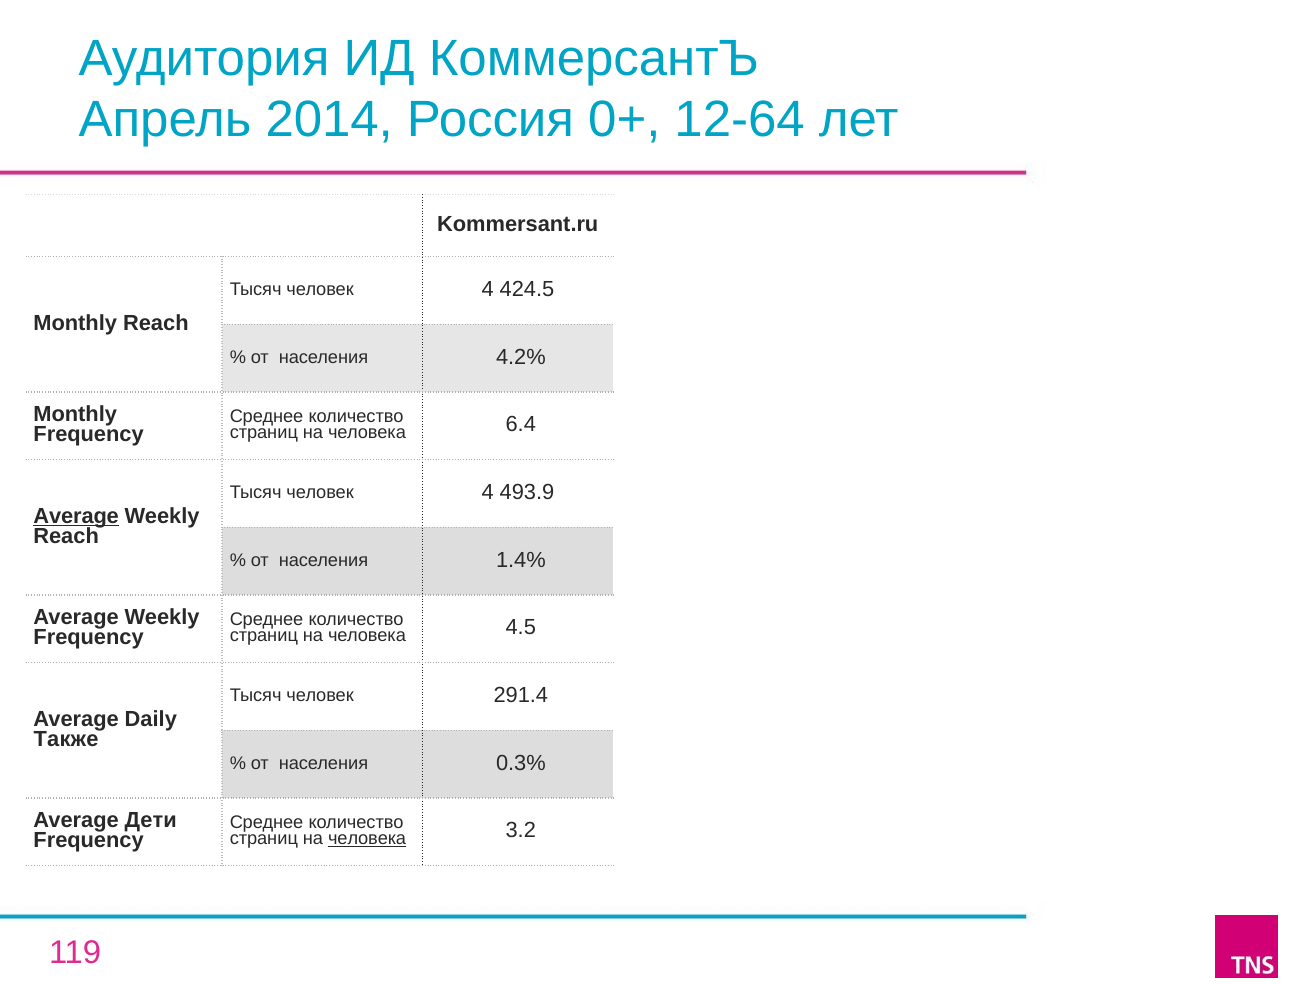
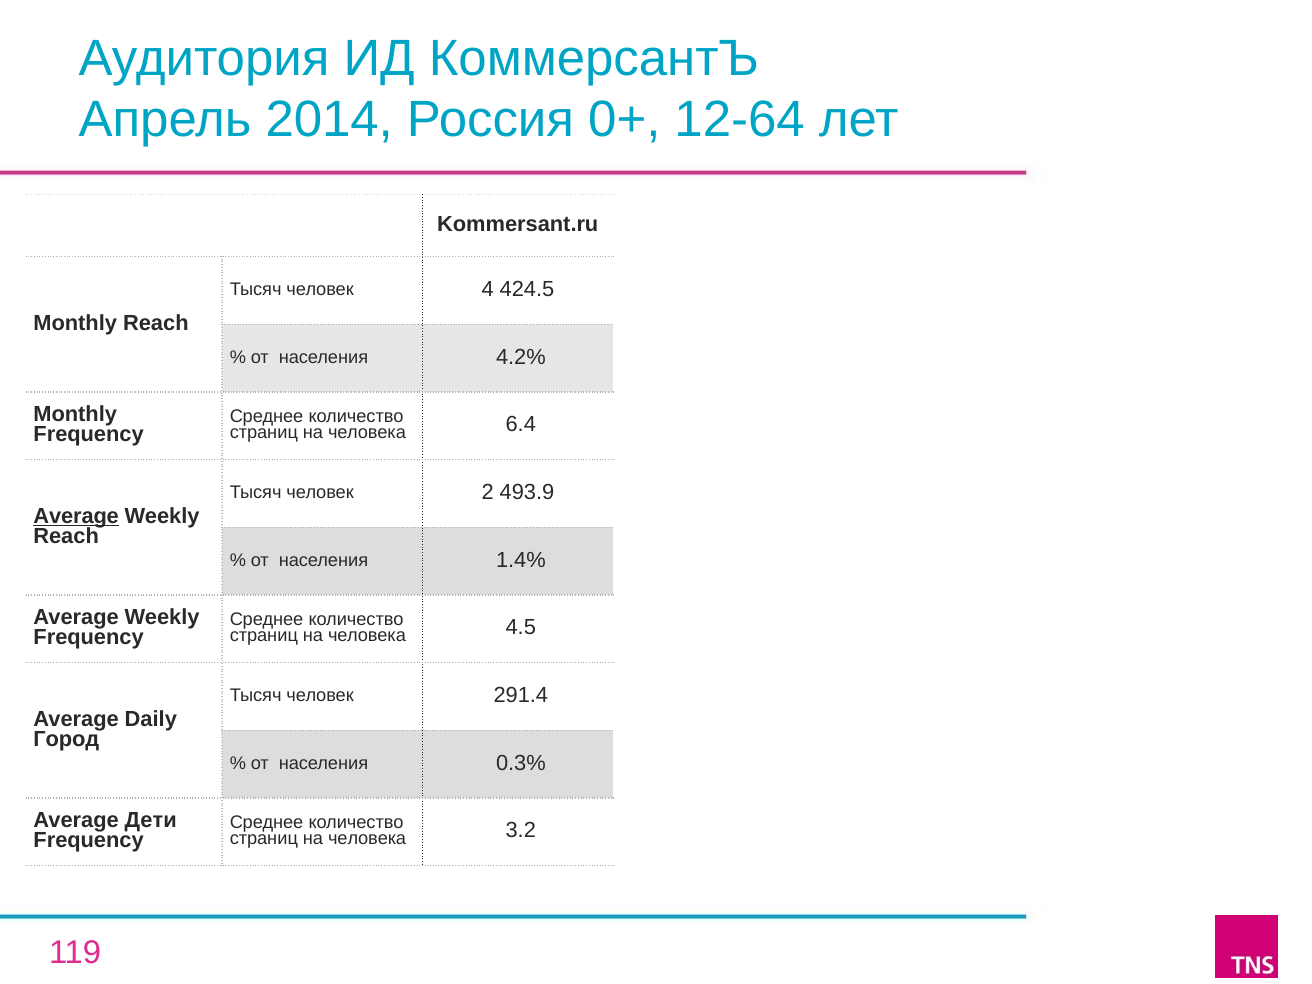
4: 4 -> 2 (488, 492)
Также: Также -> Город (66, 739)
человека underline: present -> none (367, 839)
